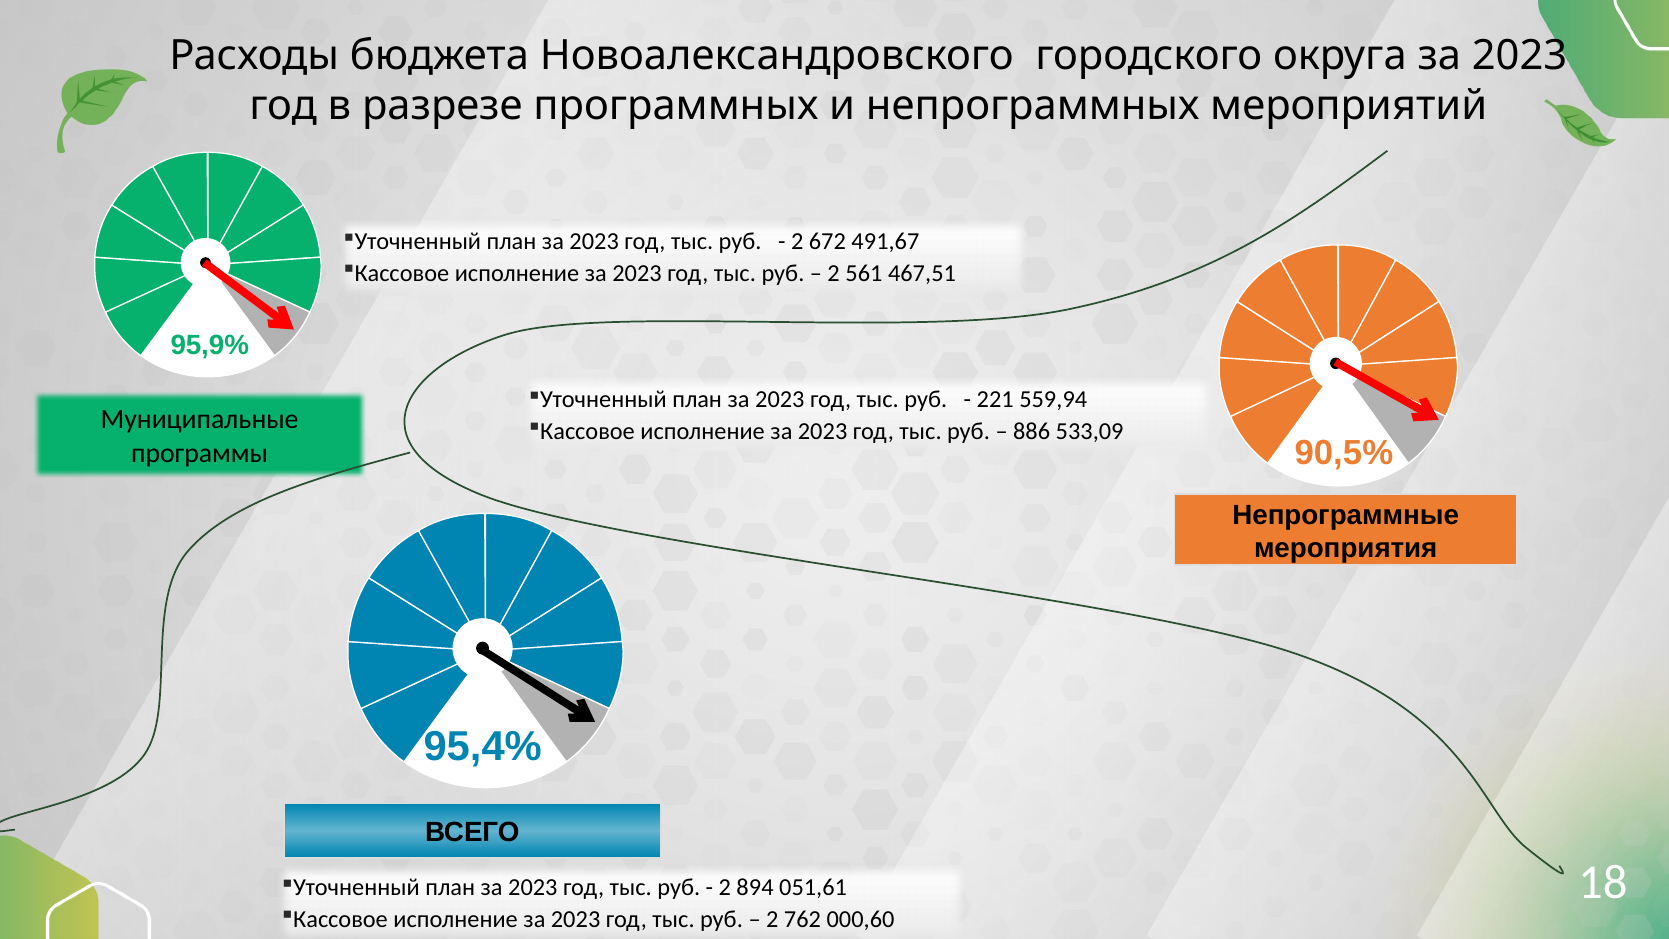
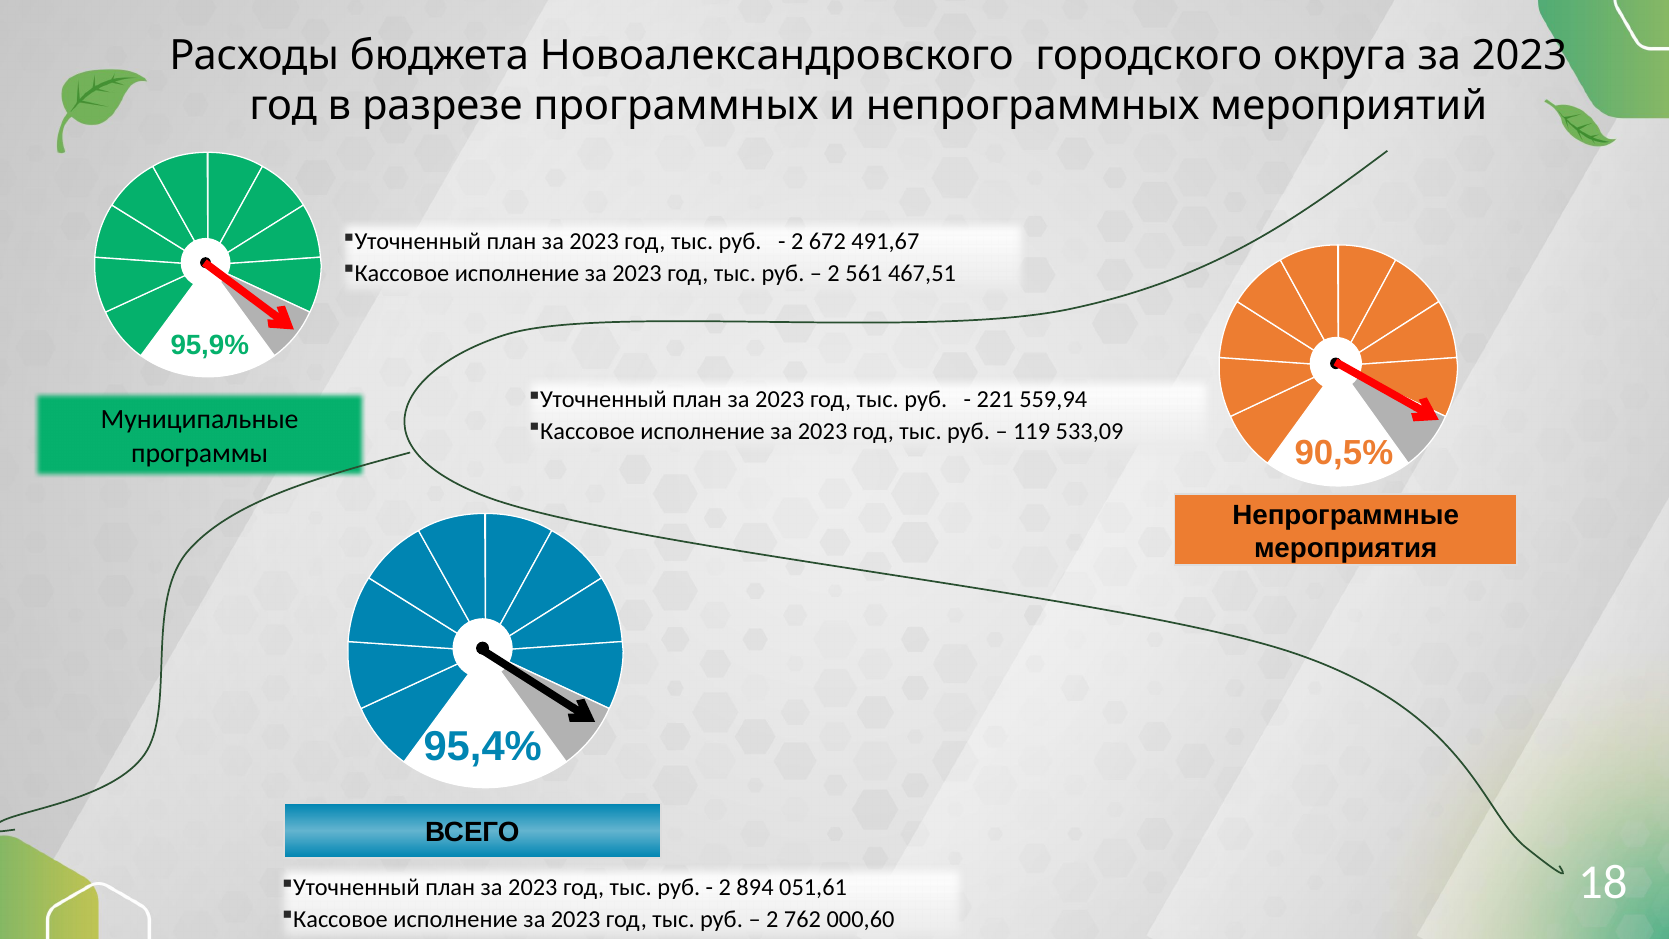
886: 886 -> 119 (1032, 431)
